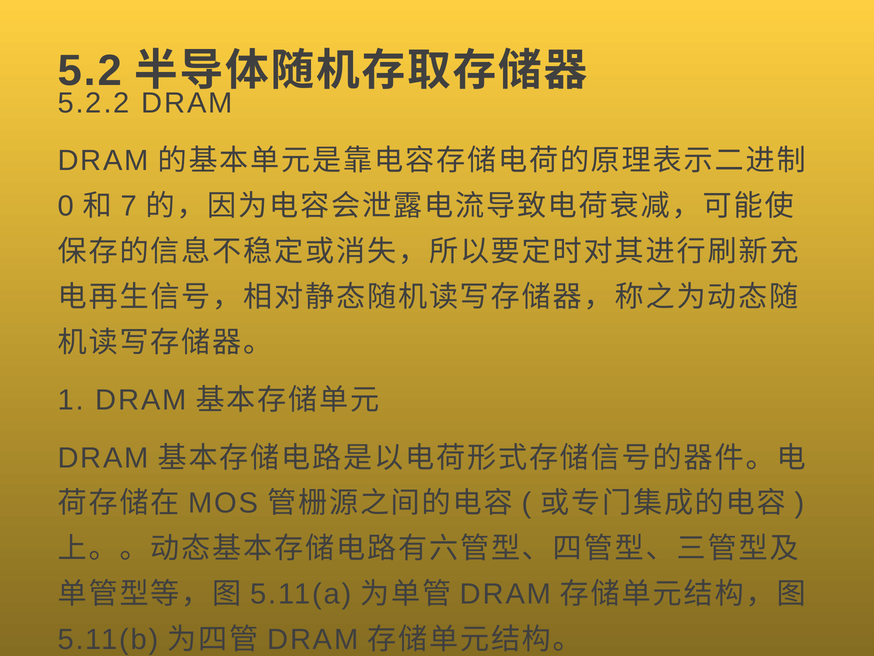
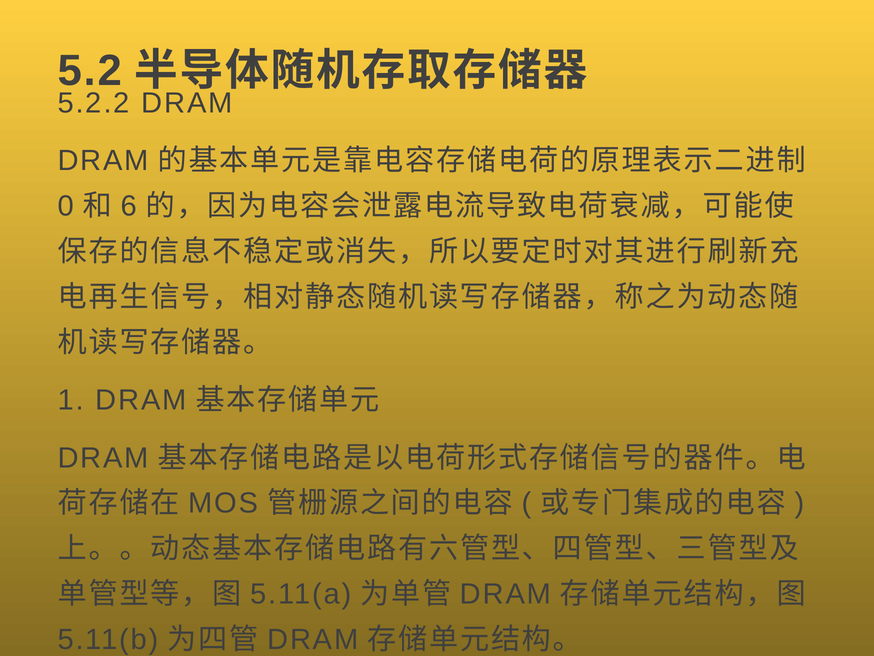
7: 7 -> 6 (129, 206)
